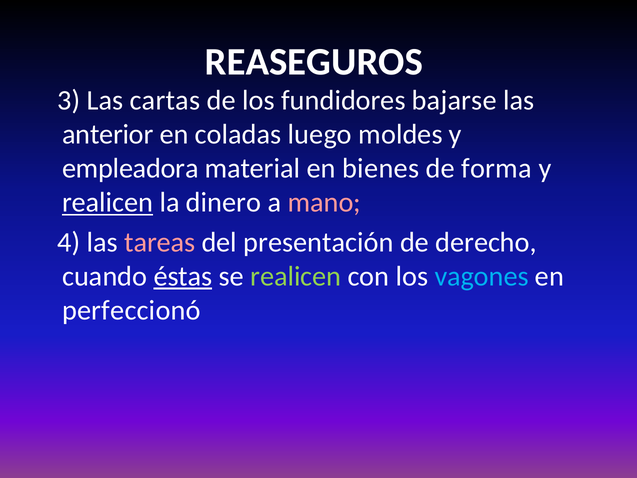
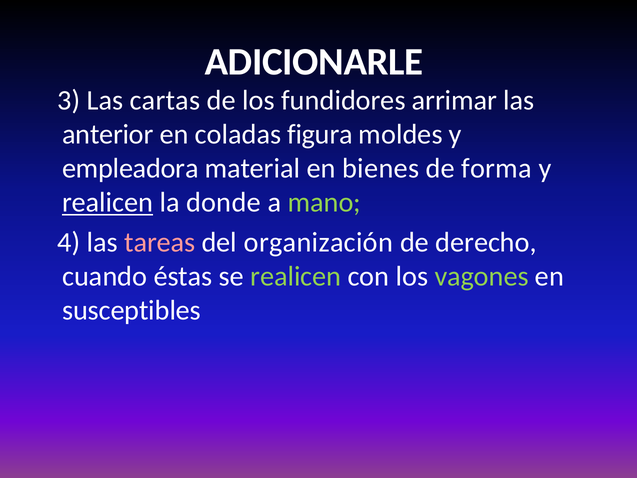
REASEGUROS: REASEGUROS -> ADICIONARLE (314, 62)
bajarse: bajarse -> arrimar (455, 101)
luego: luego -> figura (320, 134)
dinero: dinero -> donde (223, 202)
mano colour: pink -> light green (324, 202)
presentación: presentación -> organización (318, 242)
éstas underline: present -> none (183, 276)
vagones colour: light blue -> light green (482, 276)
perfeccionó: perfeccionó -> susceptibles (132, 310)
